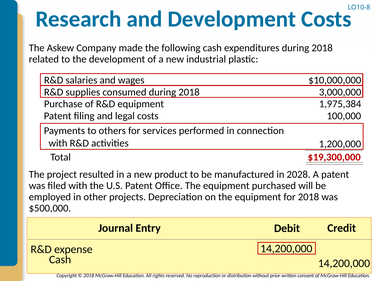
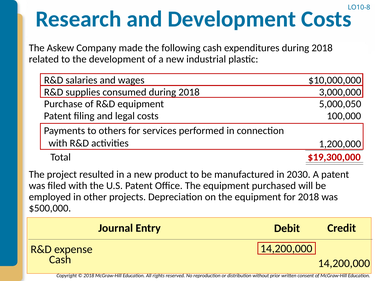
1,975,384: 1,975,384 -> 5,000,050 (340, 104)
2028: 2028 -> 2030 (299, 175)
